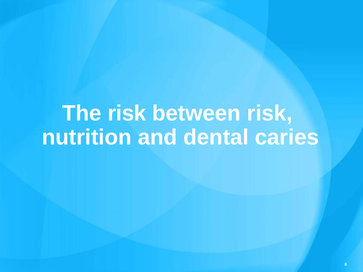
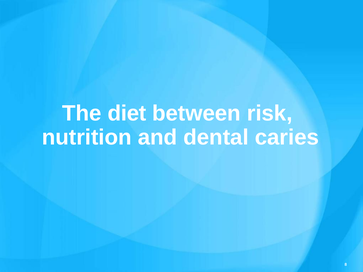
The risk: risk -> diet (127, 113)
